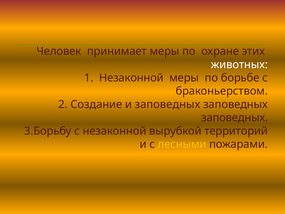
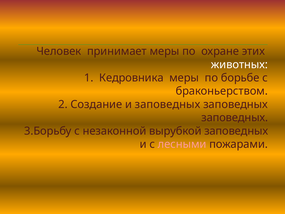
1 Незаконной: Незаконной -> Кедровника (131, 78)
вырубкой территорий: территорий -> заповедных (236, 131)
лесными colour: yellow -> pink (182, 144)
